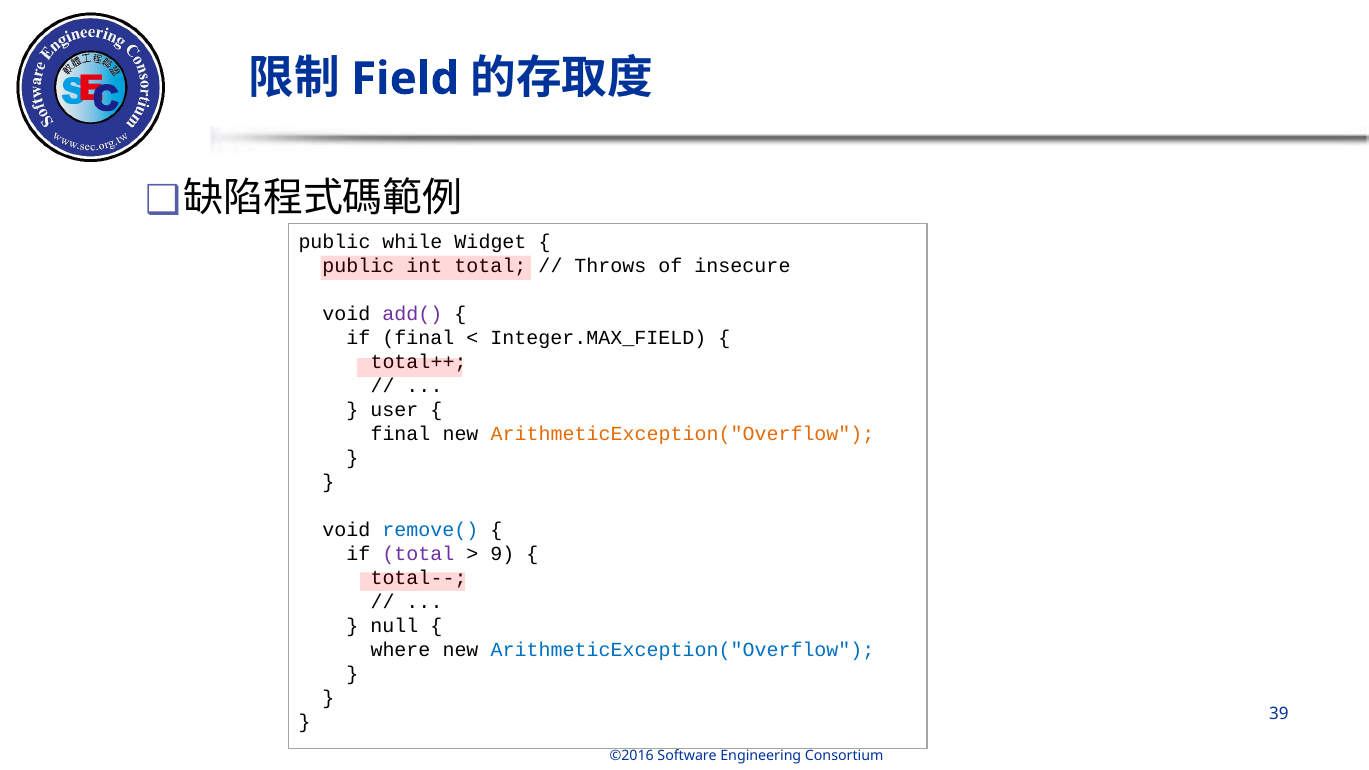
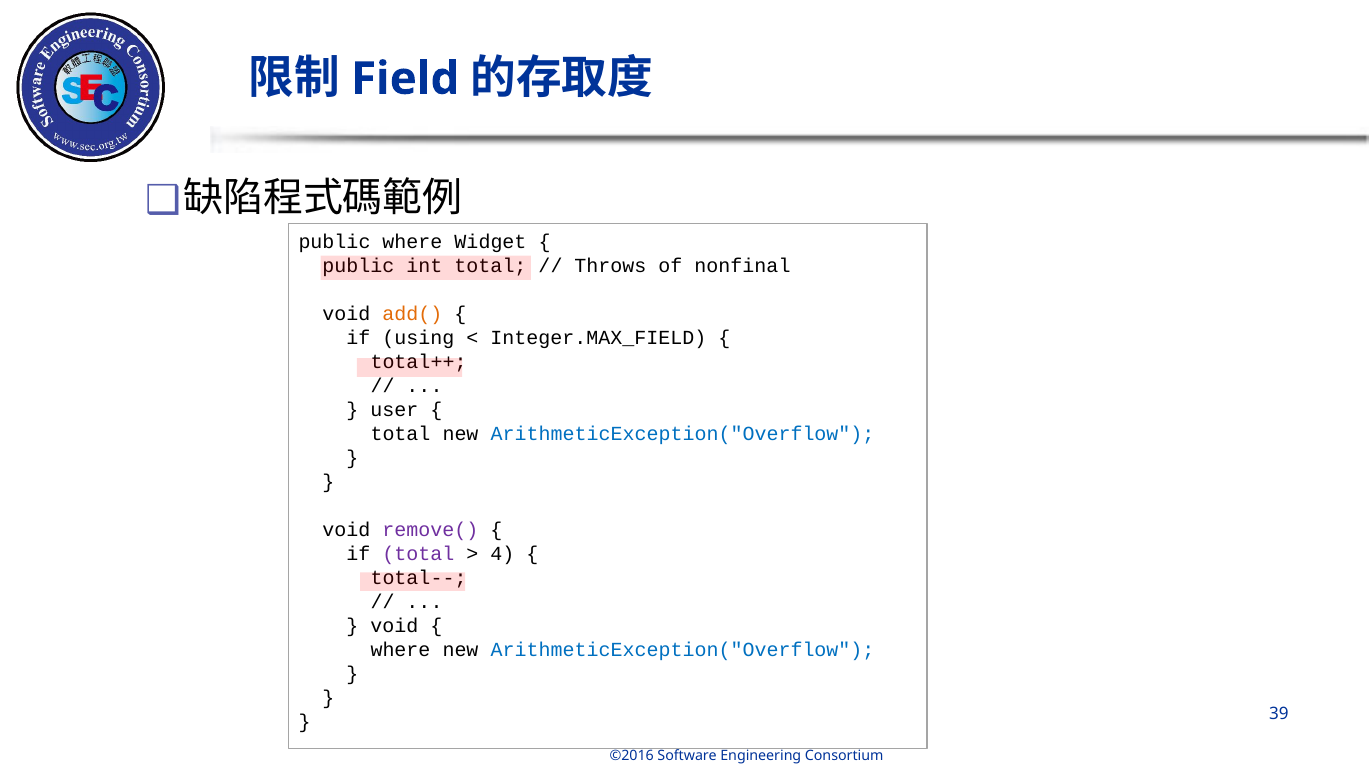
public while: while -> where (412, 242)
insecure: insecure -> nonfinal (742, 266)
add( colour: purple -> orange (412, 314)
if final: final -> using (418, 338)
final: final -> total (400, 434)
ArithmeticException("Overflow colour: orange -> blue (683, 434)
remove( colour: blue -> purple (430, 530)
9: 9 -> 4 (502, 554)
null: null -> void (394, 626)
